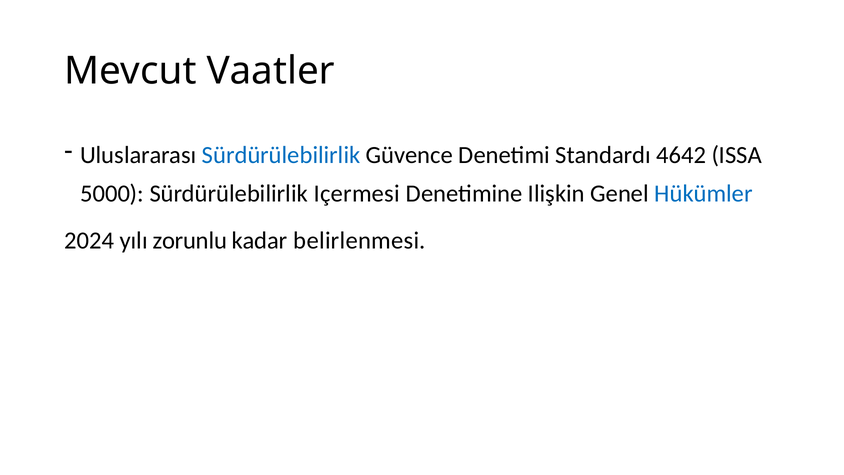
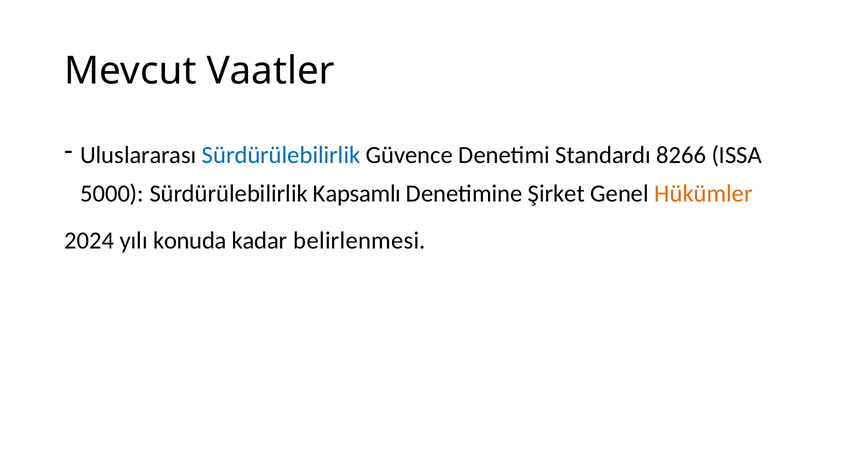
4642: 4642 -> 8266 (681, 155)
Içermesi: Içermesi -> Kapsamlı (357, 193)
Ilişkin: Ilişkin -> Şirket (556, 193)
Hükümler colour: blue -> orange (704, 193)
zorunlu: zorunlu -> konuda (190, 240)
